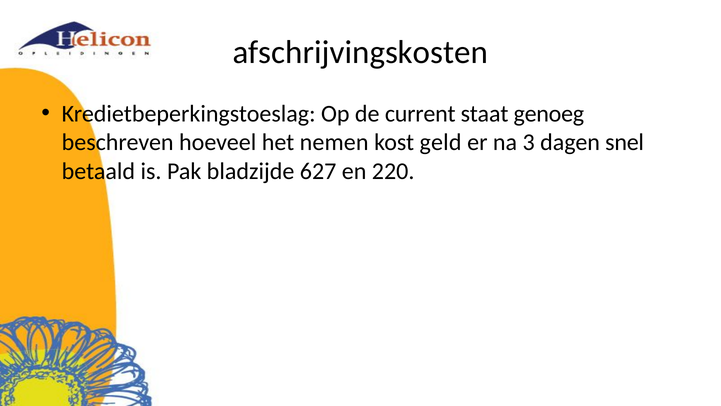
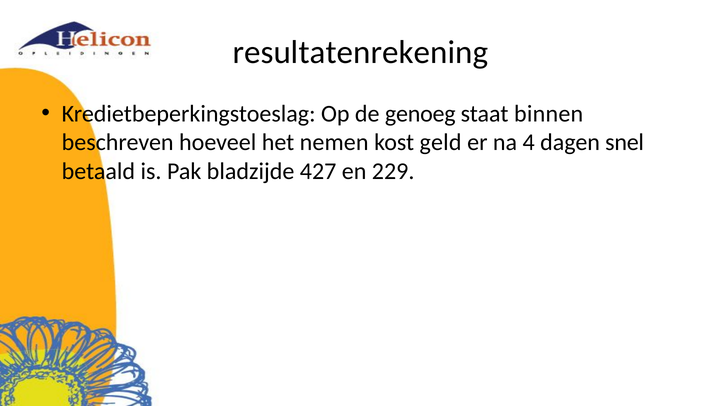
afschrijvingskosten: afschrijvingskosten -> resultatenrekening (360, 52)
current: current -> genoeg (420, 113)
genoeg: genoeg -> binnen (549, 113)
3: 3 -> 4 (529, 142)
627: 627 -> 427 (318, 171)
220: 220 -> 229 (393, 171)
